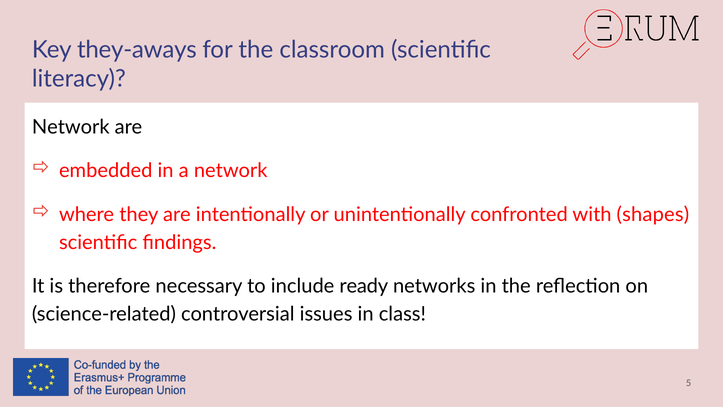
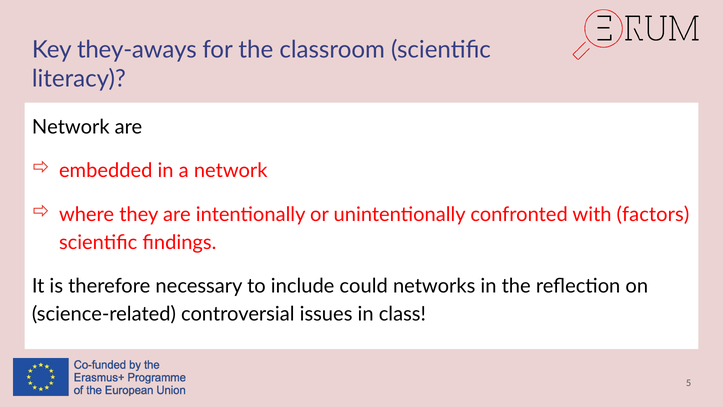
shapes: shapes -> factors (653, 214)
ready: ready -> could (364, 286)
